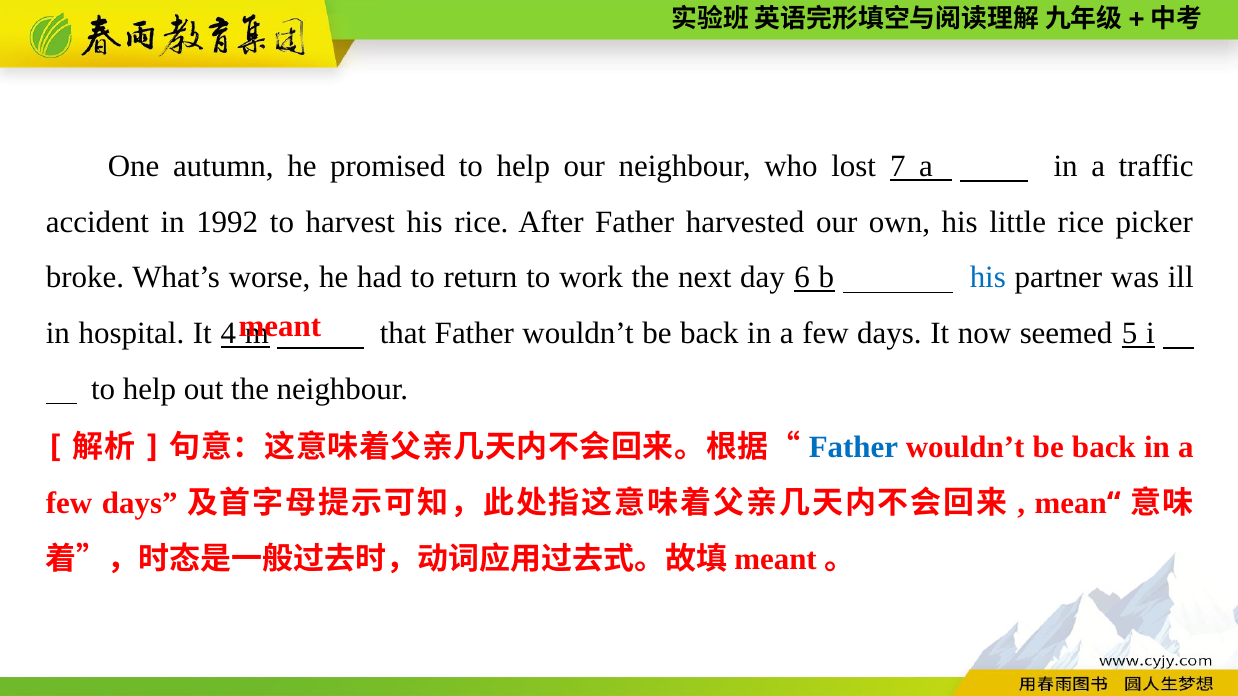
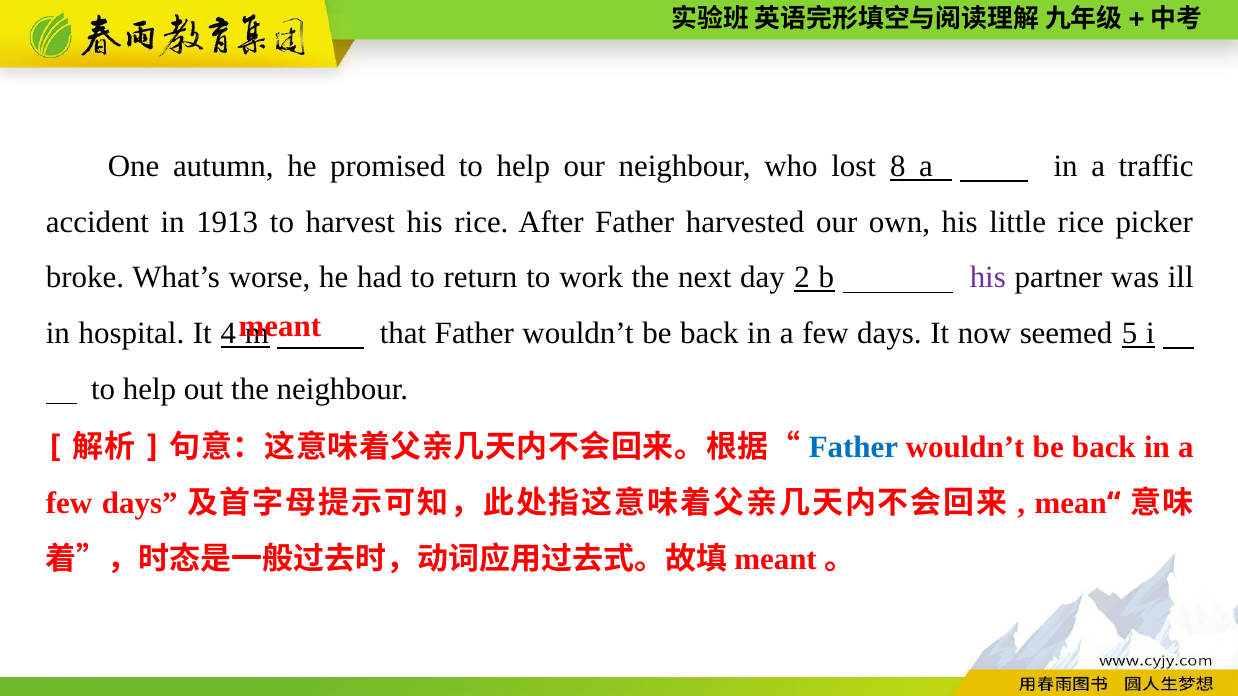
7: 7 -> 8 (898, 166)
1992: 1992 -> 1913 (227, 222)
6: 6 -> 2 (802, 278)
his colour: blue -> purple (988, 278)
